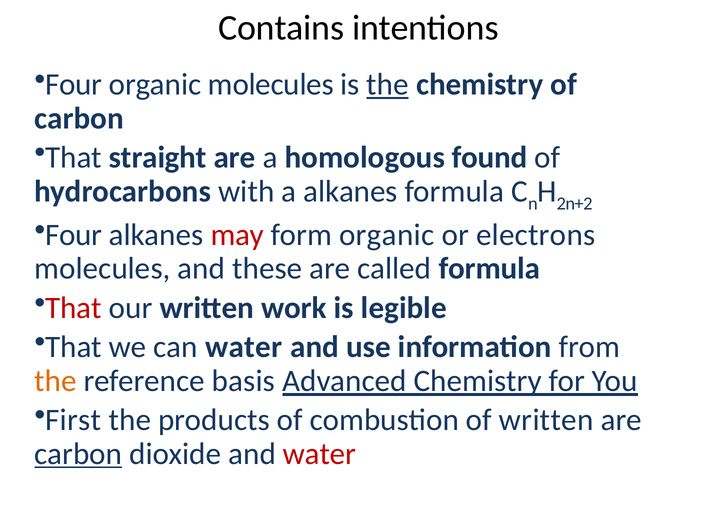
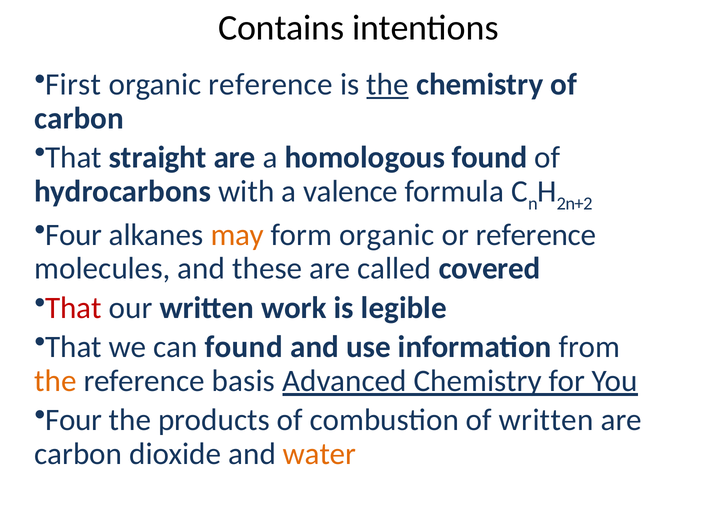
Four: Four -> First (73, 85)
organic molecules: molecules -> reference (271, 85)
a alkanes: alkanes -> valence (351, 191)
may colour: red -> orange (237, 235)
or electrons: electrons -> reference (536, 235)
called formula: formula -> covered (489, 268)
can water: water -> found (244, 347)
First: First -> Four (74, 420)
carbon underline: present -> none (78, 454)
water colour: red -> orange (319, 454)
